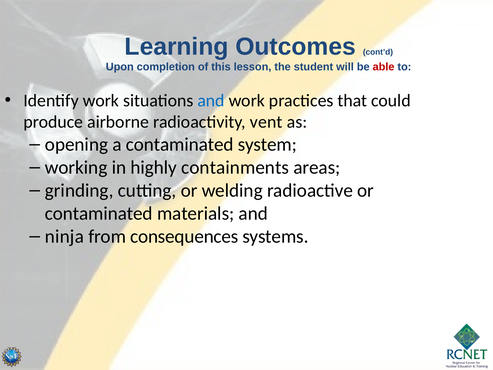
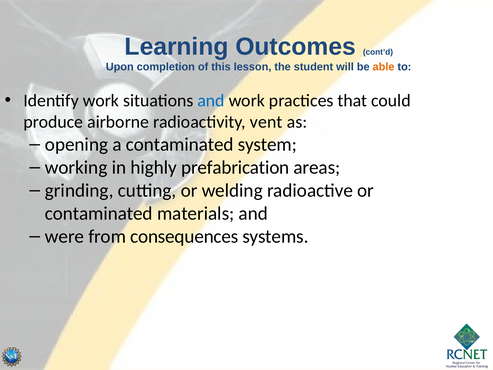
able colour: red -> orange (384, 67)
containments: containments -> prefabrication (235, 167)
ninja: ninja -> were (65, 236)
